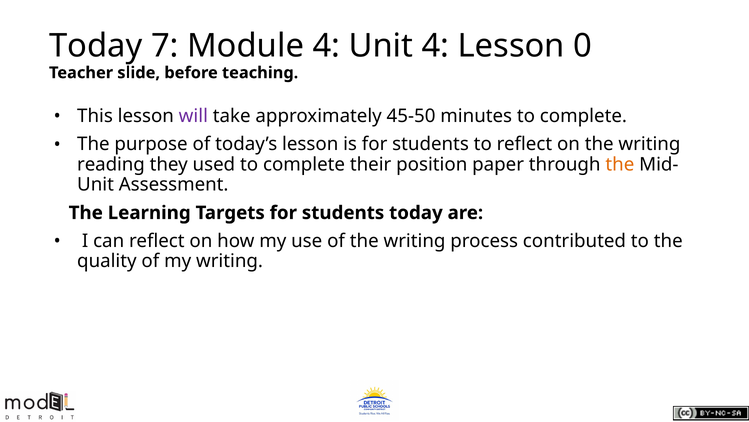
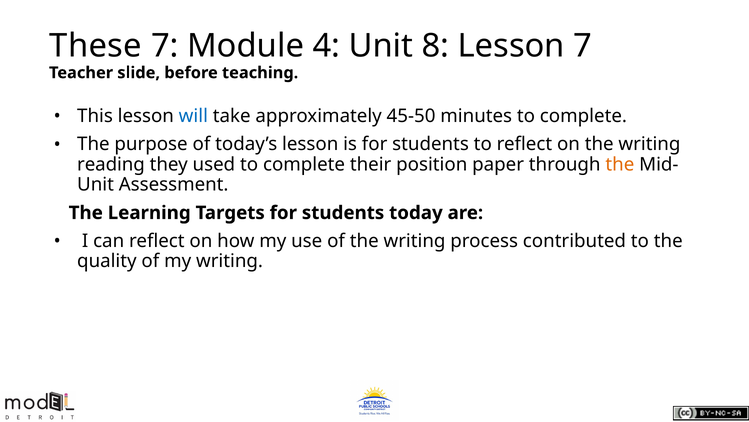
Today: Today -> These (96, 46)
Unit 4: 4 -> 8 (435, 46)
Lesson 0: 0 -> 7 (583, 46)
will colour: purple -> blue (193, 116)
